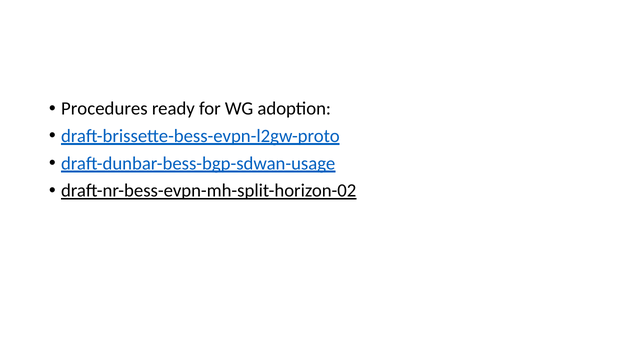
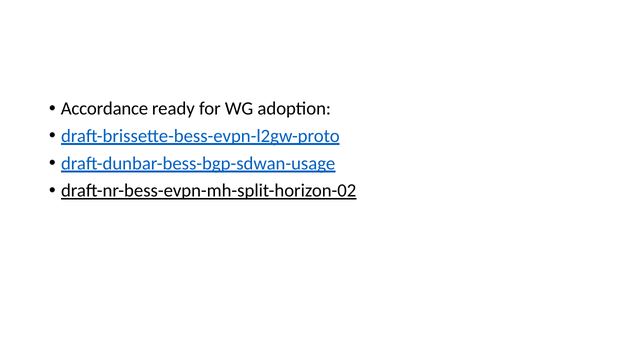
Procedures: Procedures -> Accordance (104, 109)
